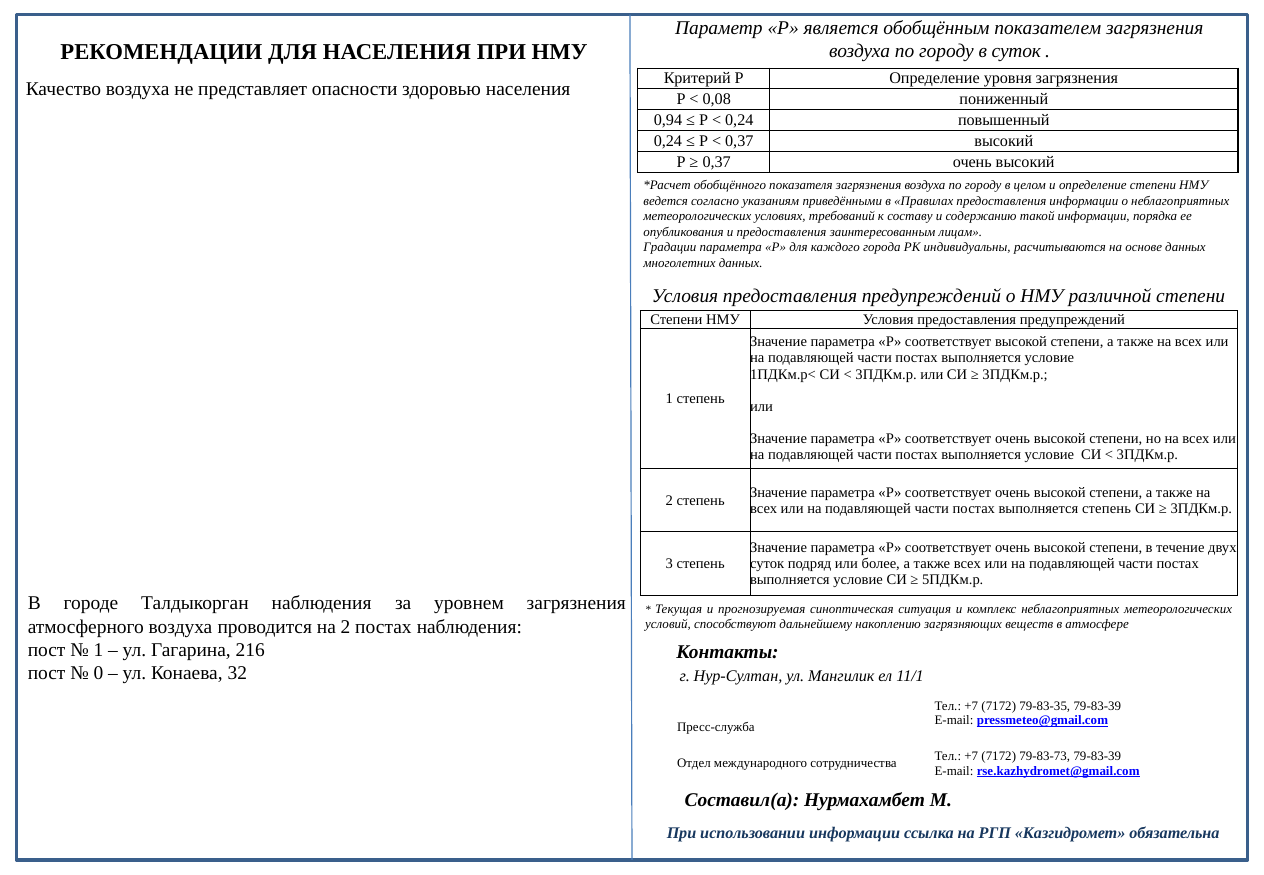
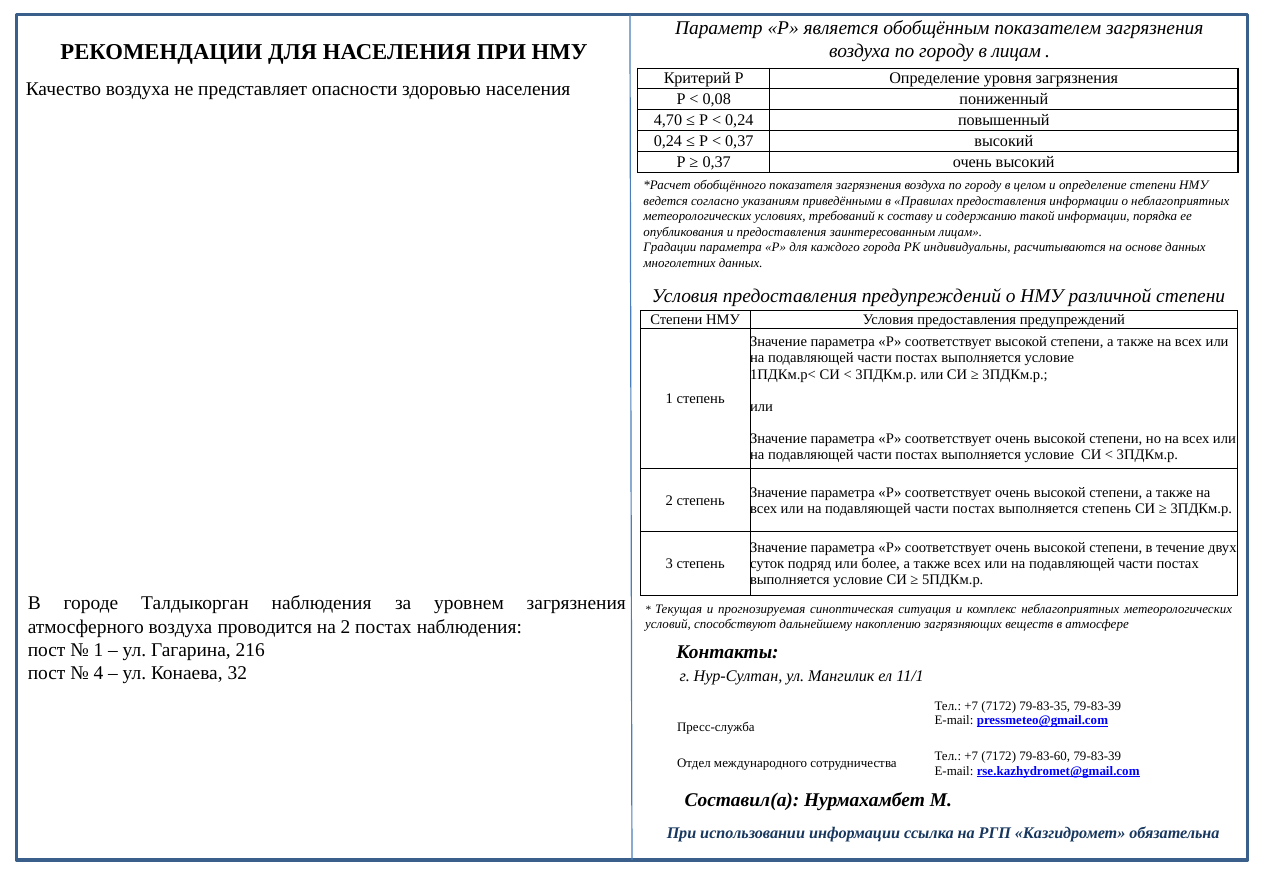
в суток: суток -> лицам (1016, 51)
0,94: 0,94 -> 4,70 (668, 120)
0: 0 -> 4 (98, 673)
79-83-73: 79-83-73 -> 79-83-60 (1045, 757)
